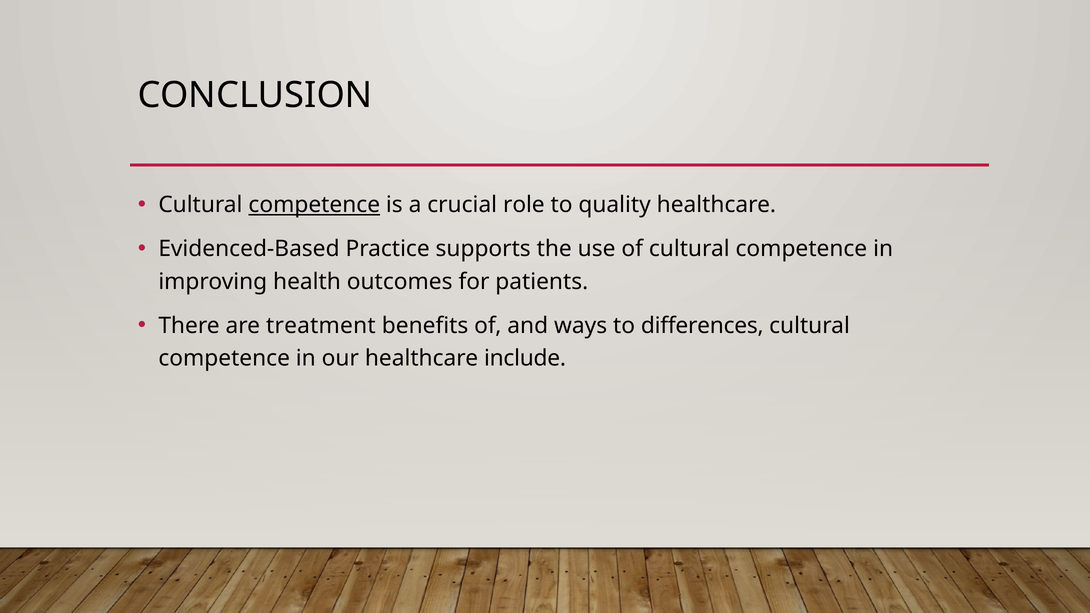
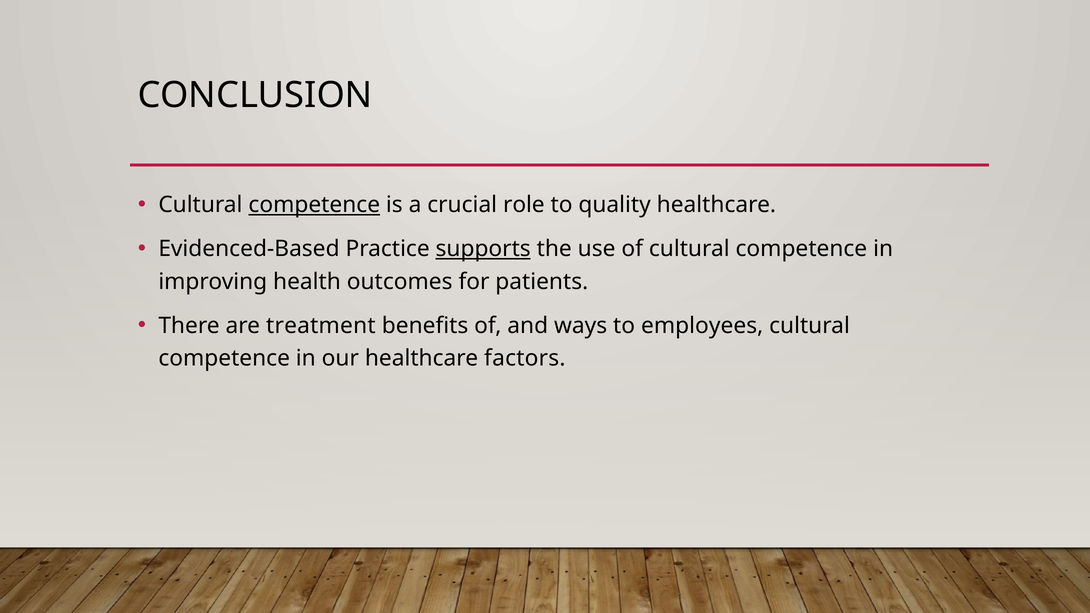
supports underline: none -> present (483, 249)
differences: differences -> employees (702, 326)
include: include -> factors (525, 358)
